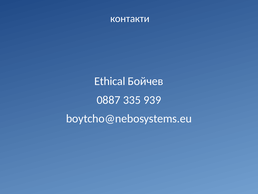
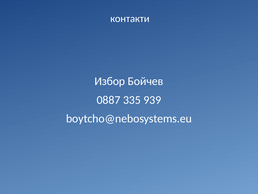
Ethical: Ethical -> Избор (110, 81)
